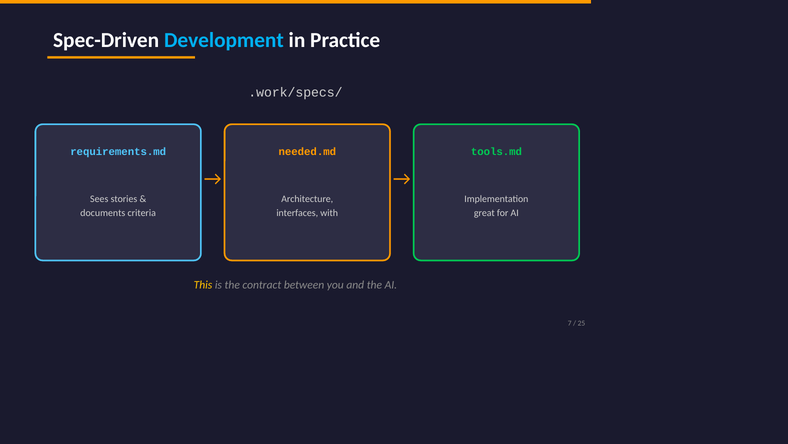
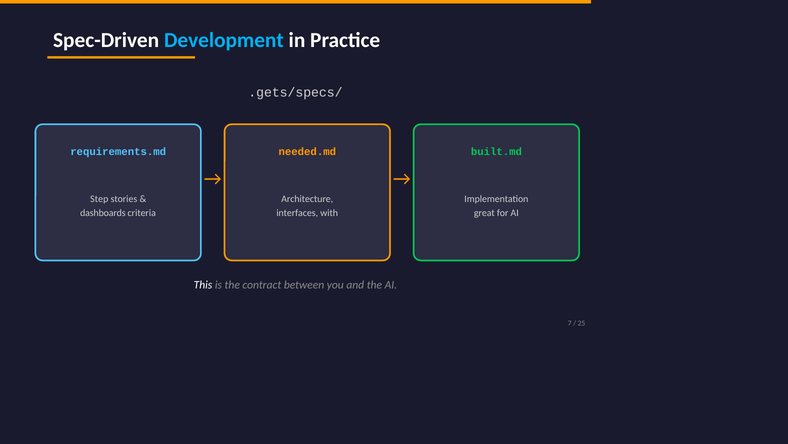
.work/specs/: .work/specs/ -> .gets/specs/ (295, 92)
tools.md: tools.md -> built.md (496, 151)
Sees: Sees -> Step (99, 199)
documents: documents -> dashboards (103, 213)
This colour: yellow -> white (203, 284)
